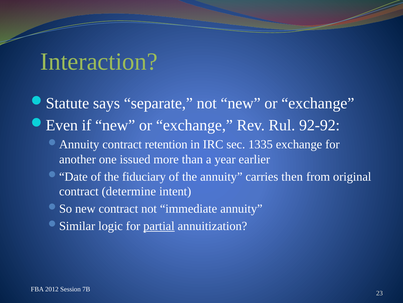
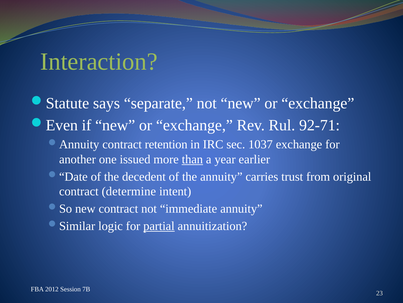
92-92: 92-92 -> 92-71 (320, 125)
1335: 1335 -> 1037 (261, 144)
than underline: none -> present (192, 159)
fiduciary: fiduciary -> decedent (144, 176)
then: then -> trust (292, 176)
